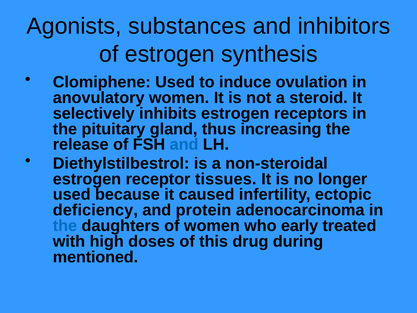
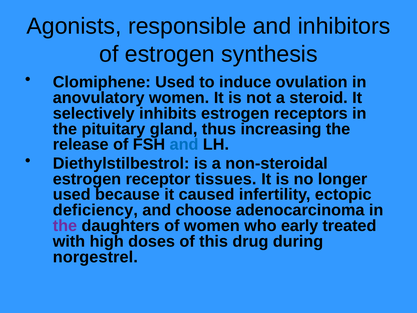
substances: substances -> responsible (187, 26)
protein: protein -> choose (204, 210)
the colour: blue -> purple (65, 226)
mentioned: mentioned -> norgestrel (95, 257)
